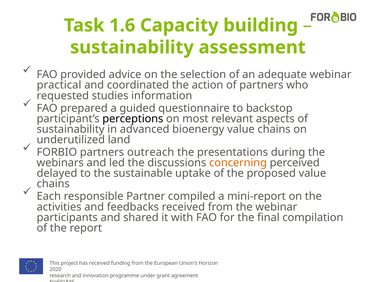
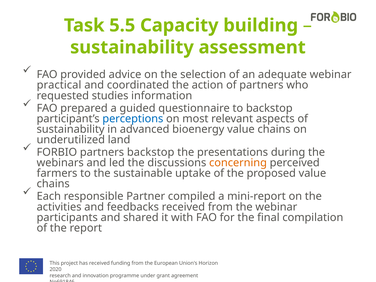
1.6: 1.6 -> 5.5 (122, 25)
perceptions colour: black -> blue (133, 119)
partners outreach: outreach -> backstop (151, 152)
delayed: delayed -> farmers (57, 173)
